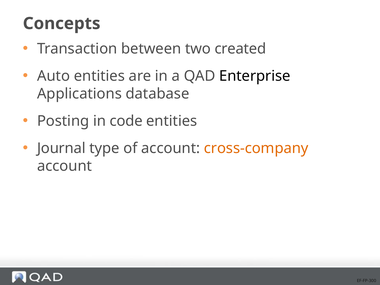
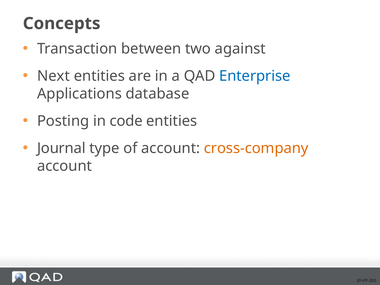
created: created -> against (240, 49)
Auto: Auto -> Next (54, 76)
Enterprise colour: black -> blue (255, 76)
